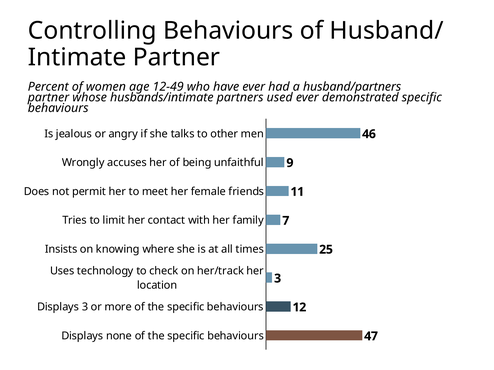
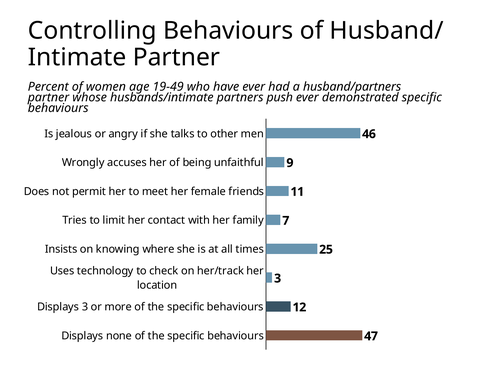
12-49: 12-49 -> 19-49 (168, 87)
used: used -> push (280, 97)
